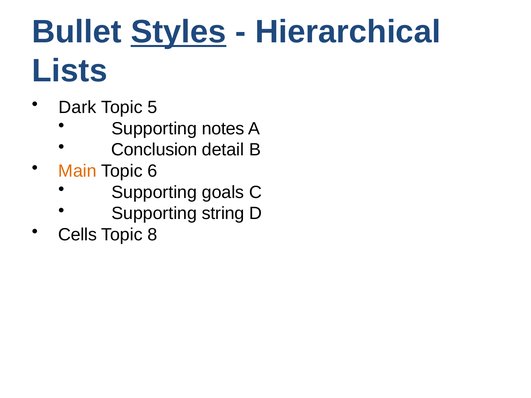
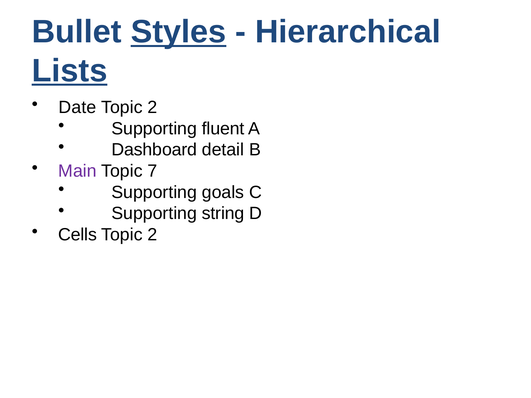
Lists underline: none -> present (70, 71)
Dark: Dark -> Date (77, 107)
5: 5 -> 2 (152, 107)
notes: notes -> fluent (223, 129)
Conclusion: Conclusion -> Dashboard (154, 150)
Main colour: orange -> purple (77, 171)
6: 6 -> 7 (152, 171)
8: 8 -> 2 (152, 235)
